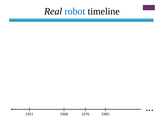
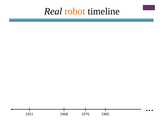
robot colour: blue -> orange (75, 11)
